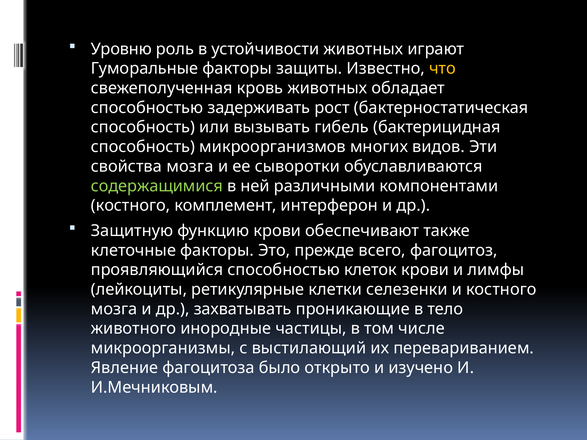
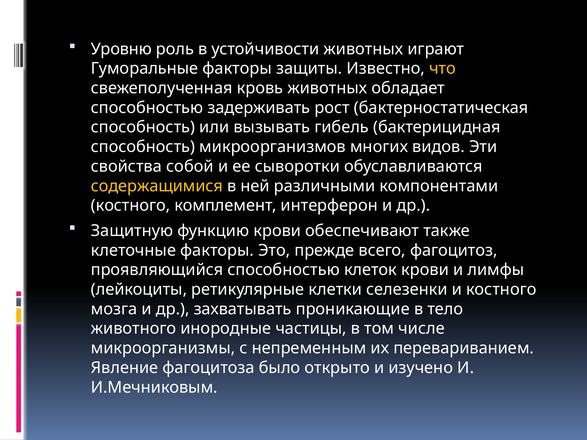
свойства мозга: мозга -> собой (190, 166)
содержащимися colour: light green -> yellow (157, 186)
выстилающий: выстилающий -> непременным (309, 348)
